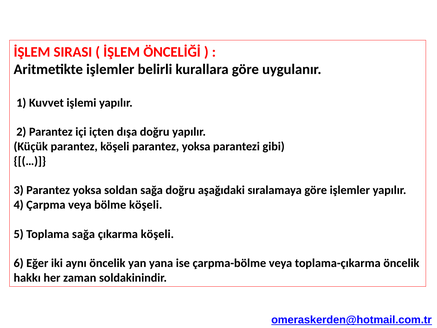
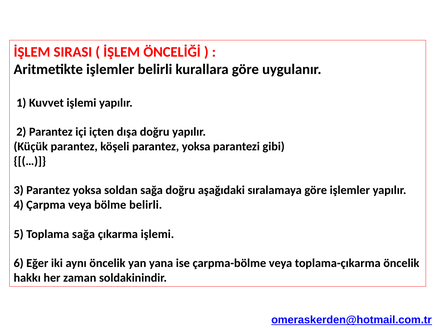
bölme köşeli: köşeli -> belirli (146, 205)
çıkarma köşeli: köşeli -> işlemi (157, 234)
